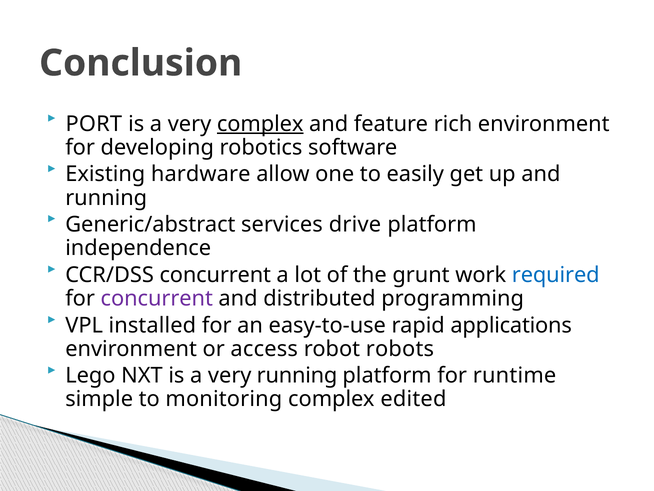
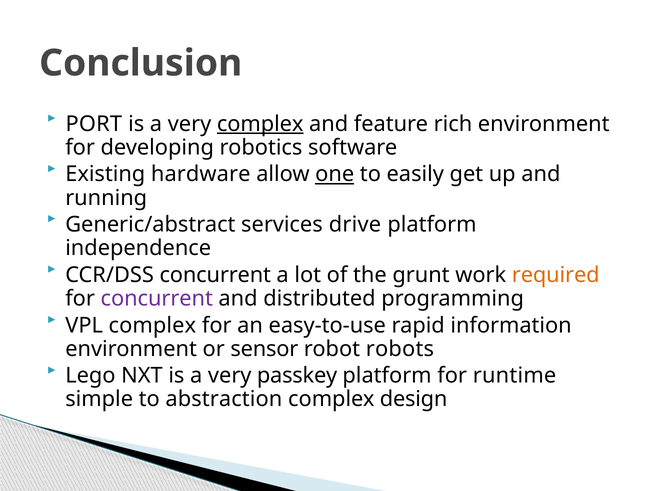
one underline: none -> present (335, 174)
required colour: blue -> orange (556, 275)
VPL installed: installed -> complex (152, 325)
applications: applications -> information (511, 325)
access: access -> sensor (264, 349)
very running: running -> passkey (297, 375)
monitoring: monitoring -> abstraction (224, 399)
edited: edited -> design (414, 399)
